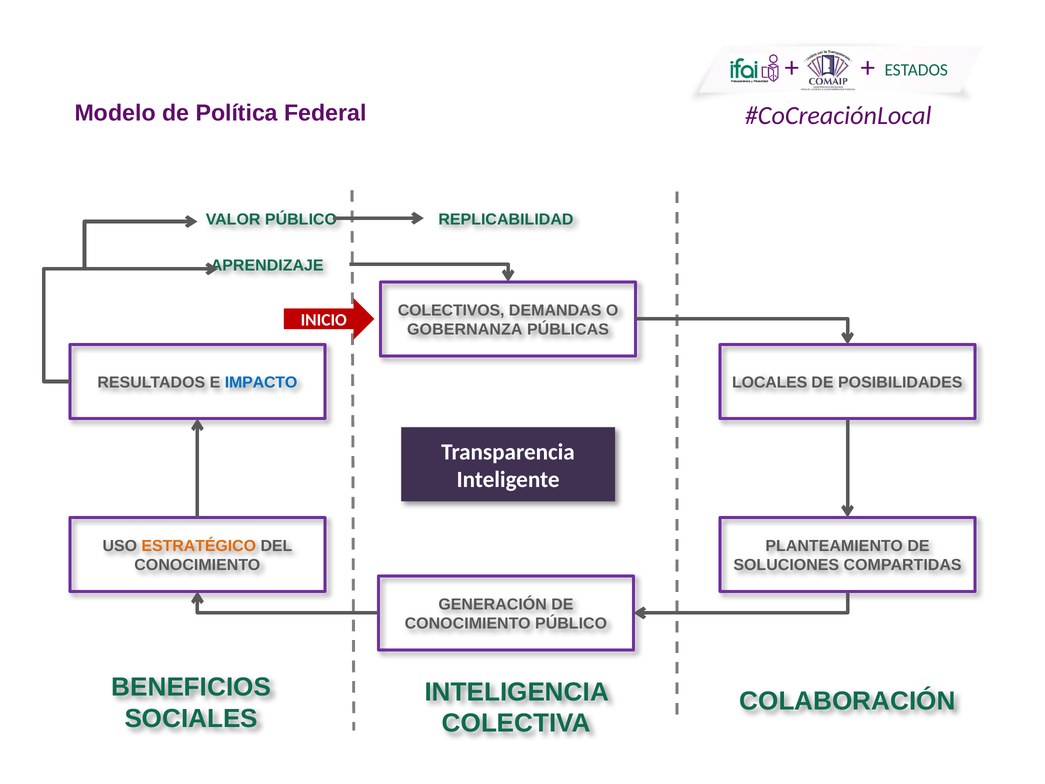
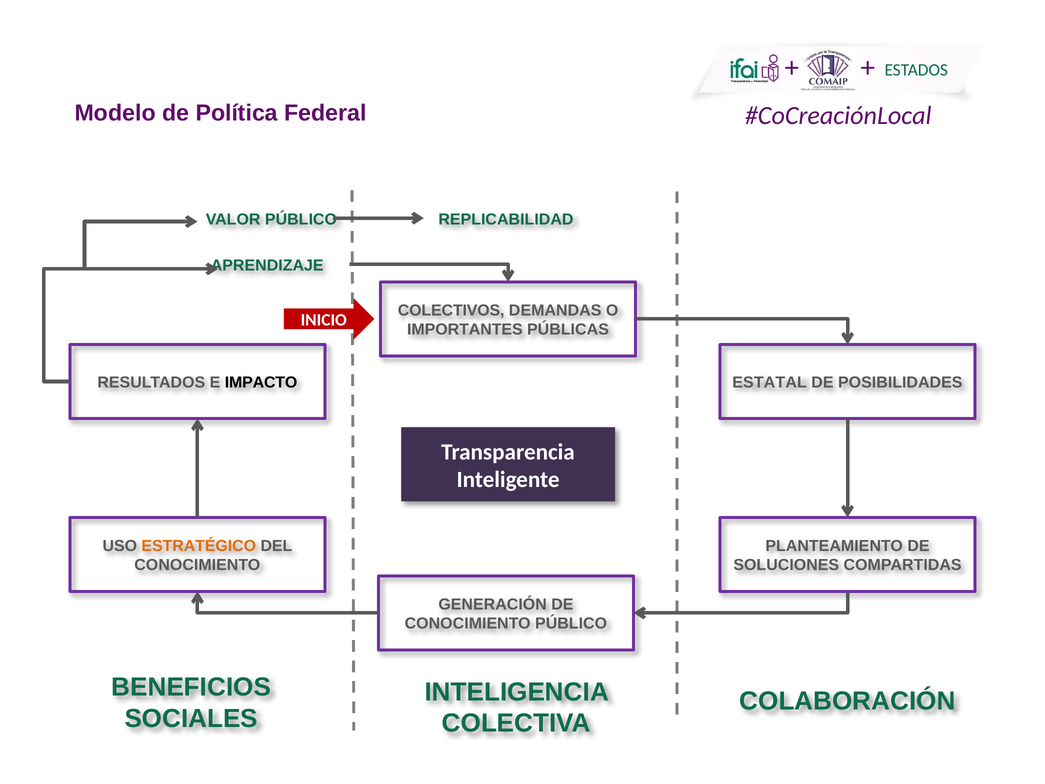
GOBERNANZA: GOBERNANZA -> IMPORTANTES (465, 329)
IMPACTO colour: blue -> black (261, 382)
LOCALES: LOCALES -> ESTATAL (770, 382)
